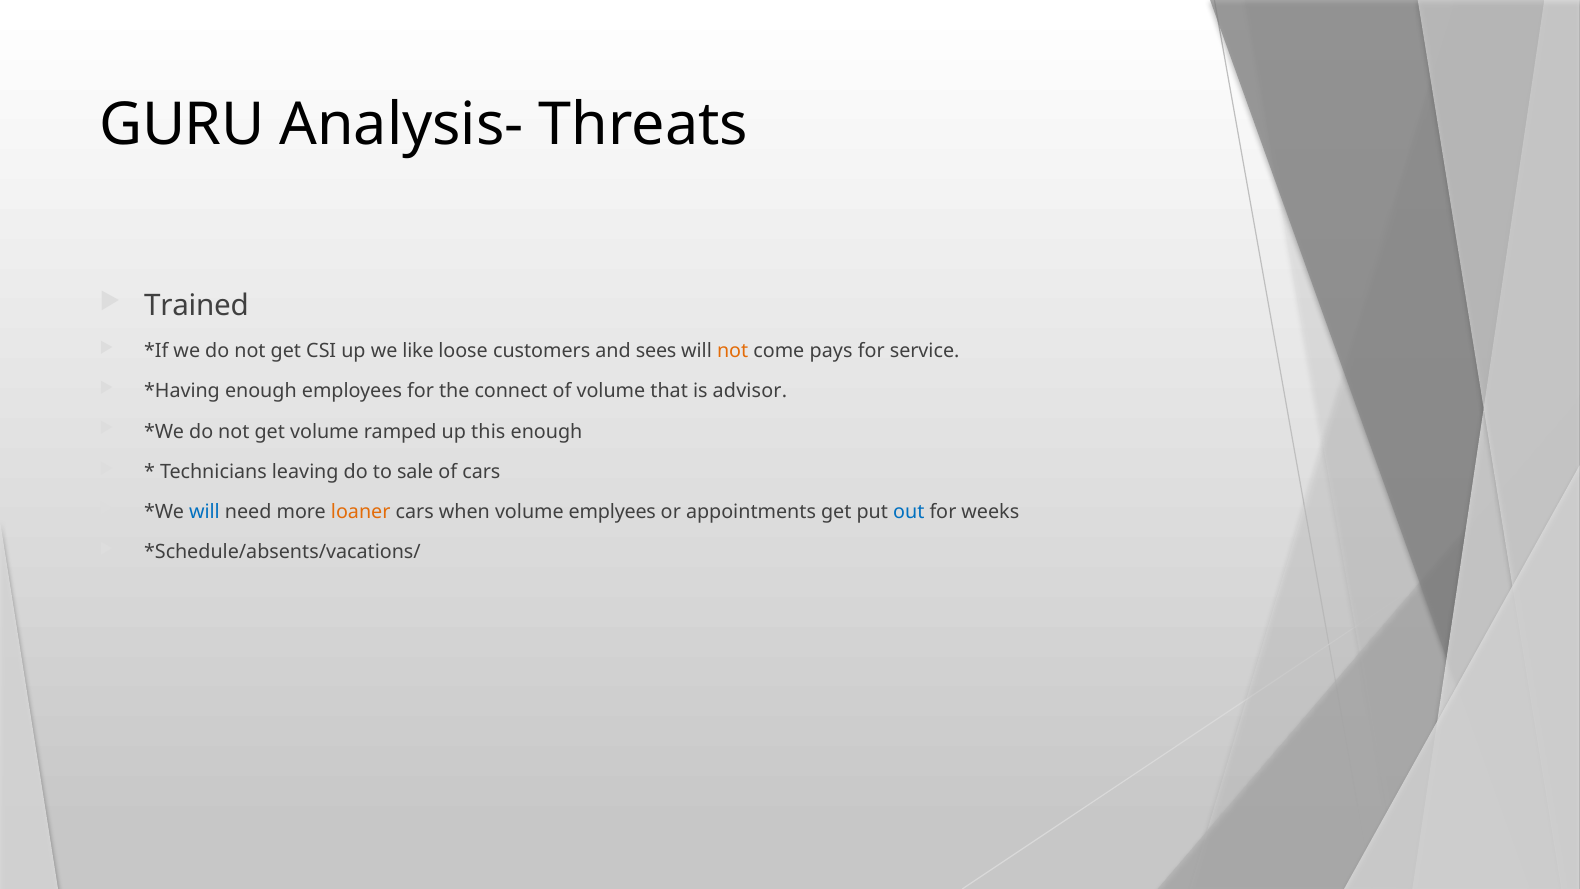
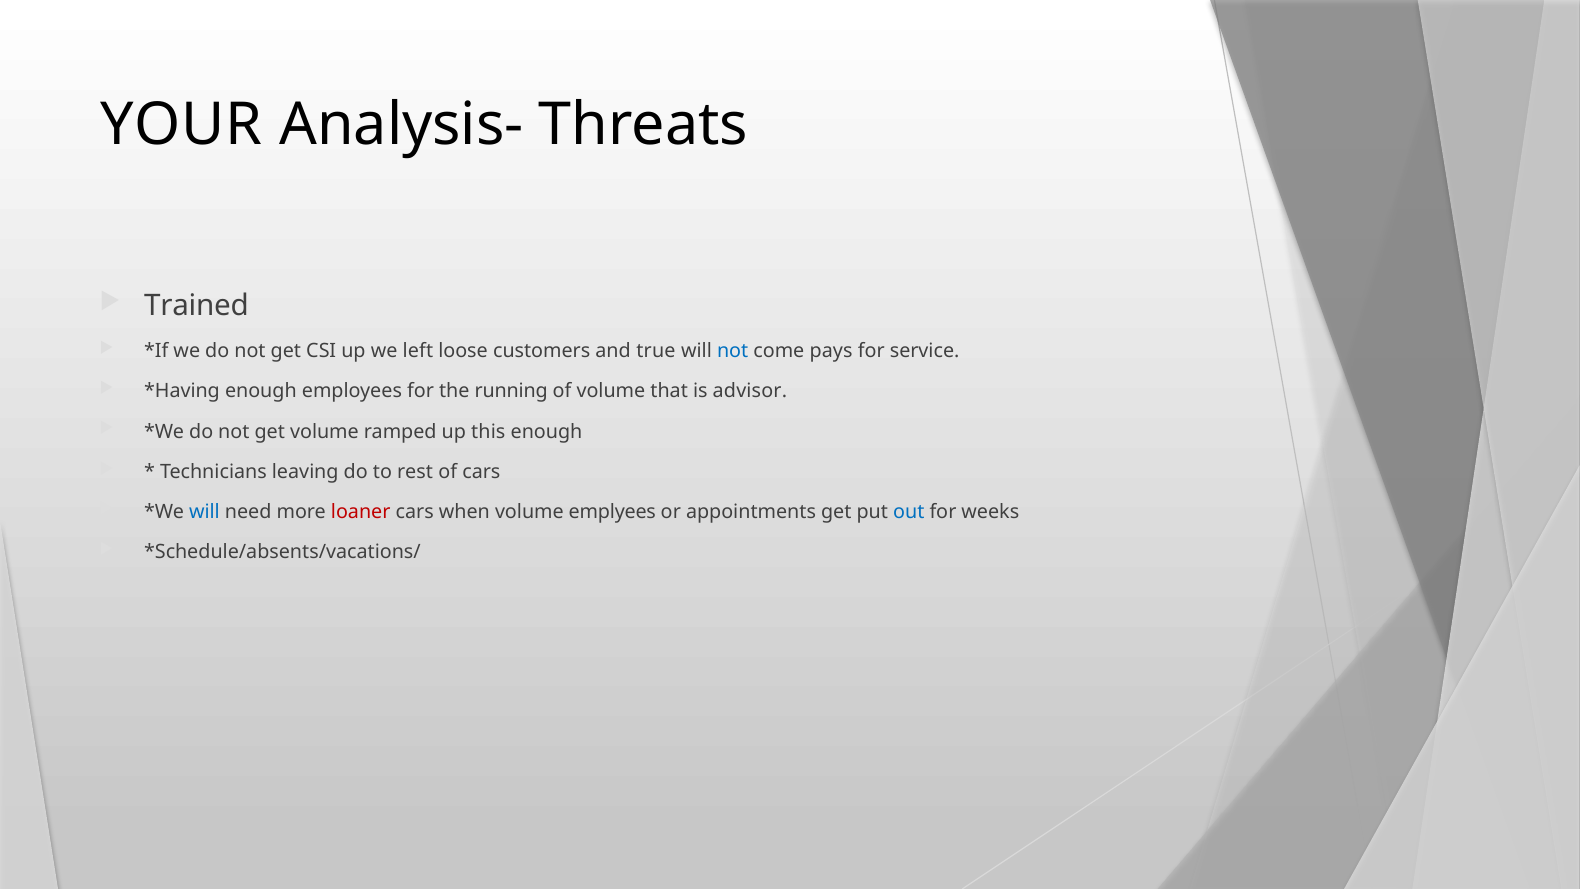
GURU: GURU -> YOUR (182, 125)
like: like -> left (418, 351)
sees: sees -> true (656, 351)
not colour: orange -> blue (733, 351)
connect: connect -> running (511, 391)
sale: sale -> rest (415, 472)
loaner colour: orange -> red (361, 512)
